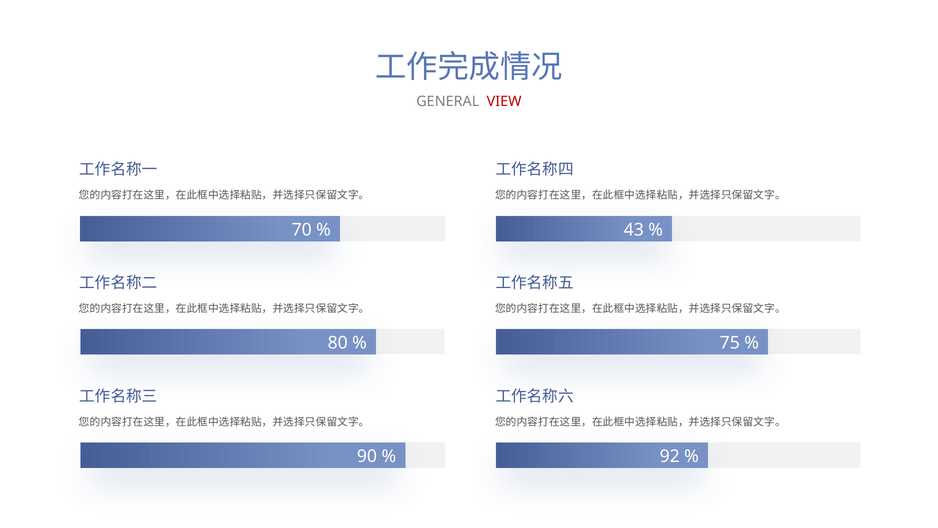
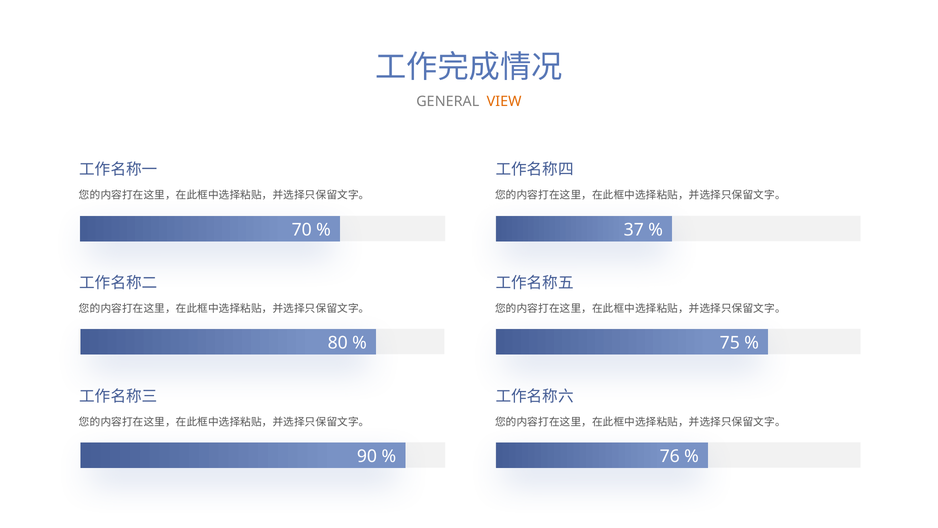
VIEW colour: red -> orange (504, 101)
43: 43 -> 37 (634, 230)
92: 92 -> 76 (670, 456)
